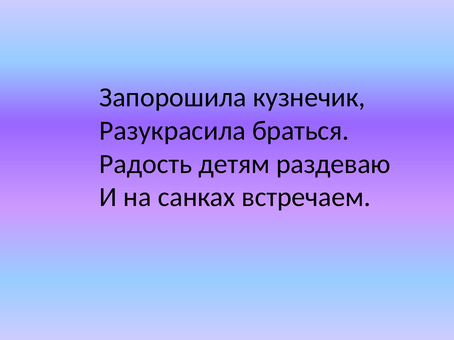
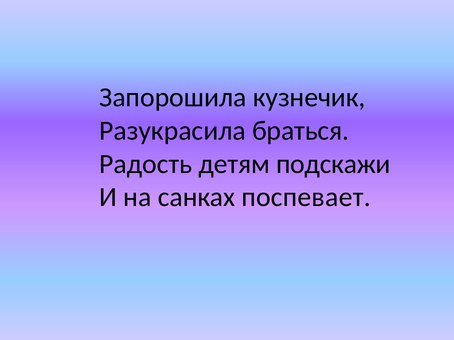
раздеваю: раздеваю -> подскажи (333, 164)
встречаем: встречаем -> поспевает (306, 197)
